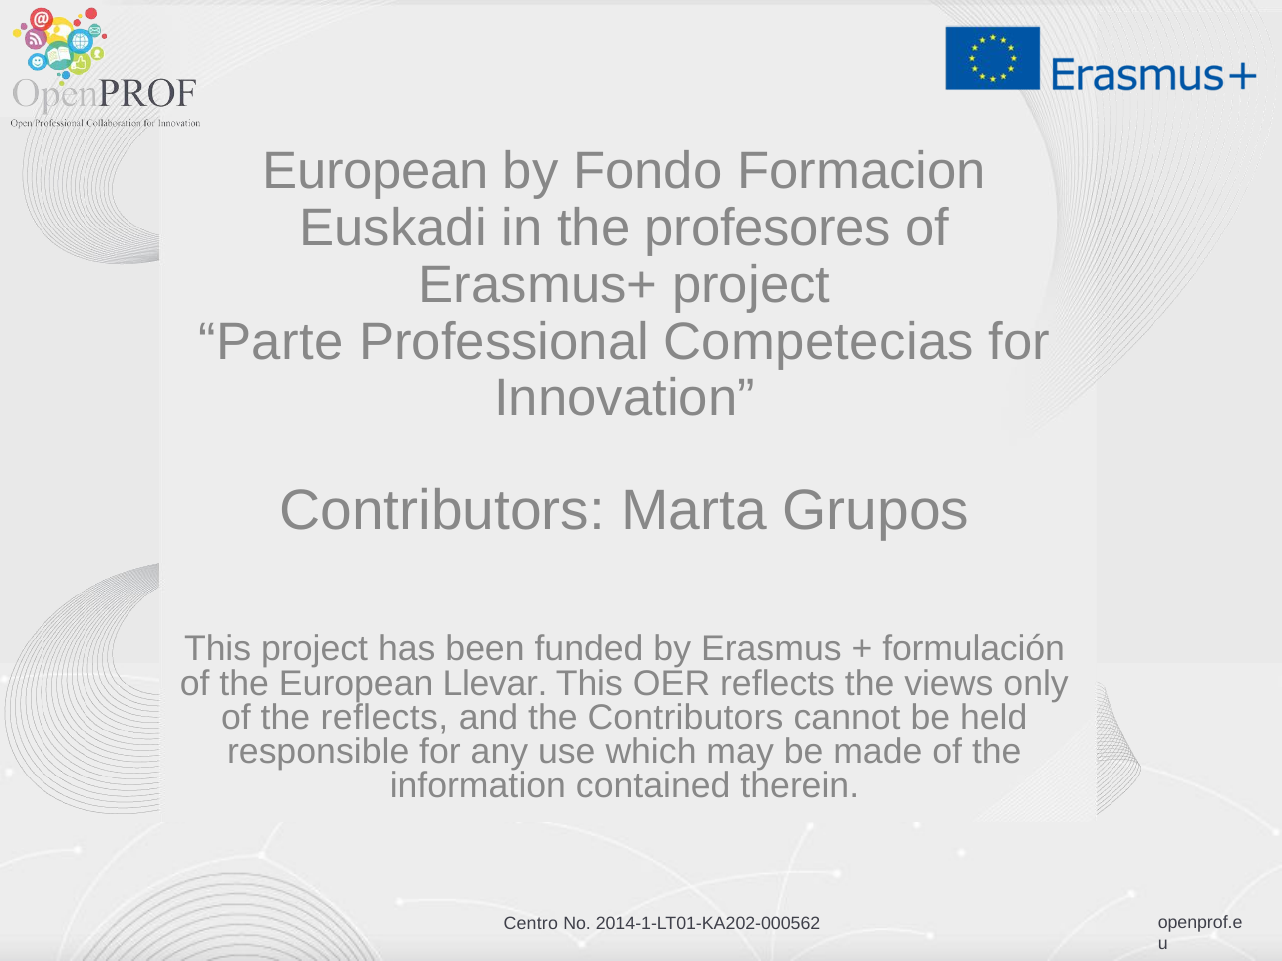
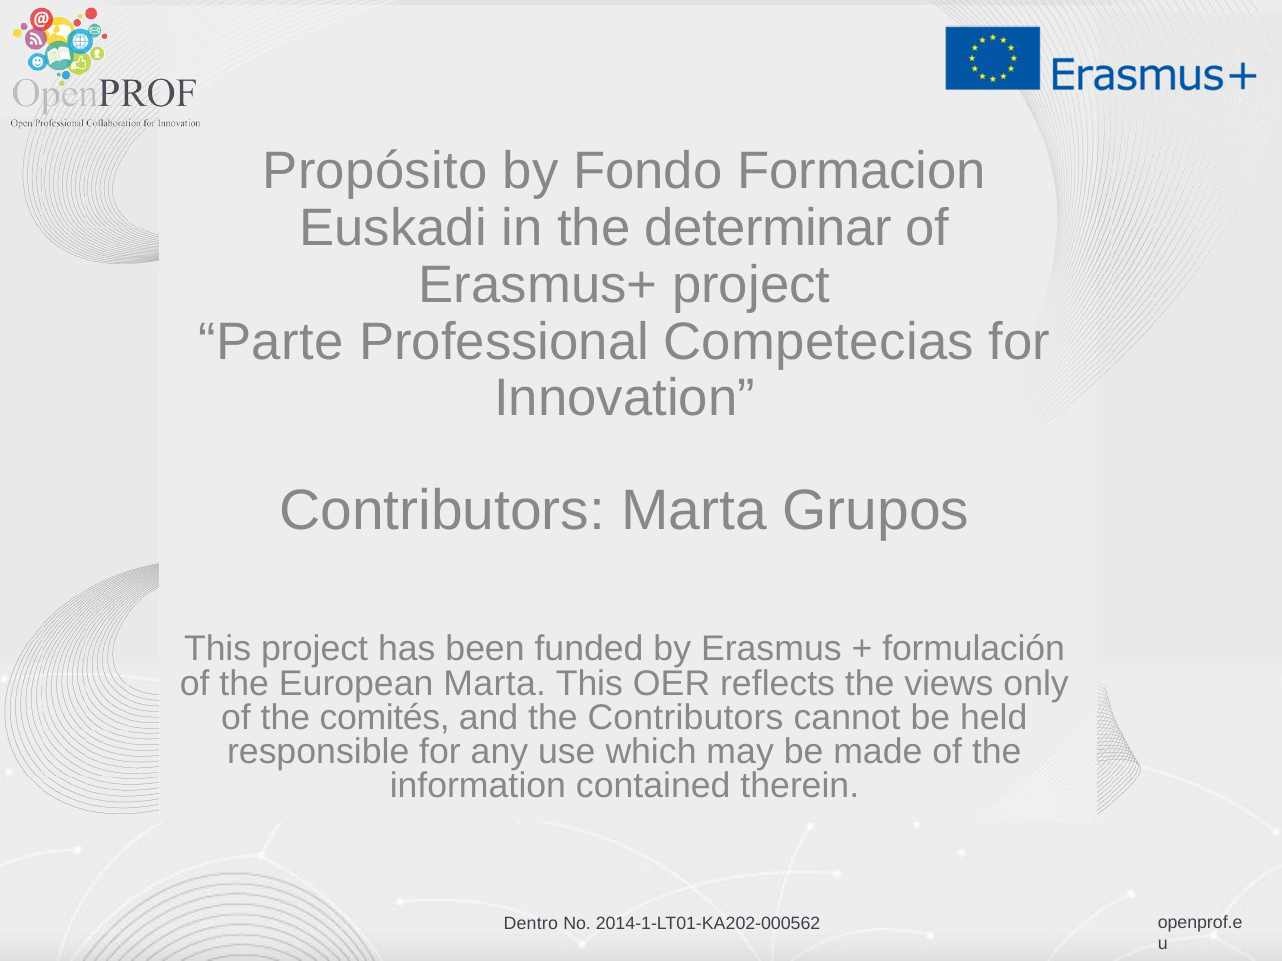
European: European -> Propósito (375, 171)
profesores: profesores -> determinar (768, 228)
European Llevar: Llevar -> Marta (495, 684)
the reflects: reflects -> comités (385, 718)
Centro: Centro -> Dentro (531, 924)
